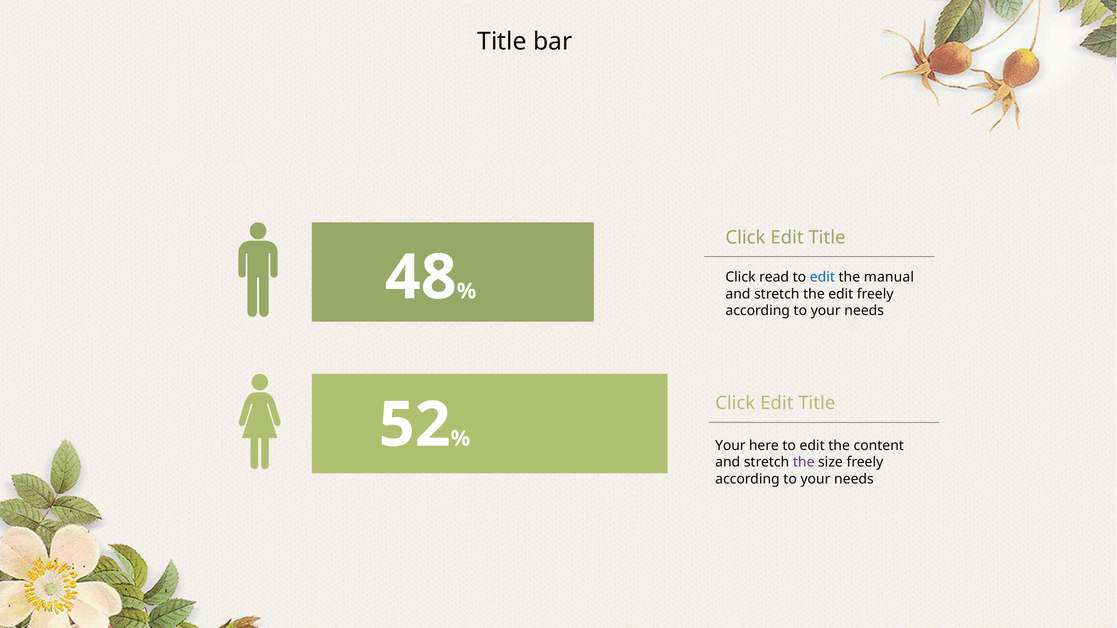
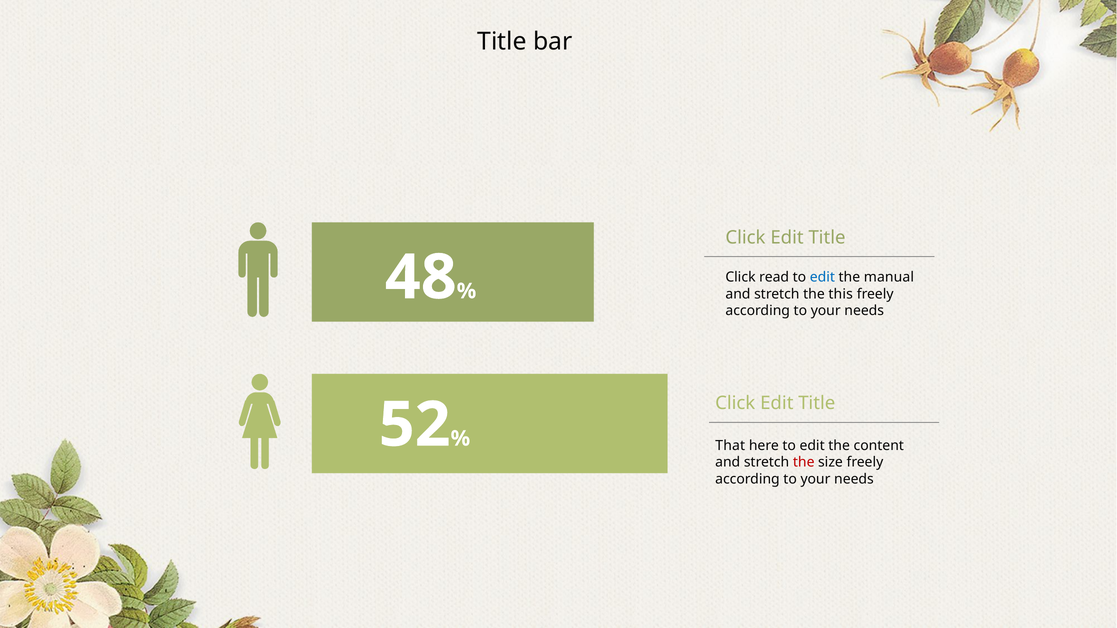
the edit: edit -> this (841, 294)
Your: Your -> That (730, 446)
the colour: purple -> red (804, 463)
